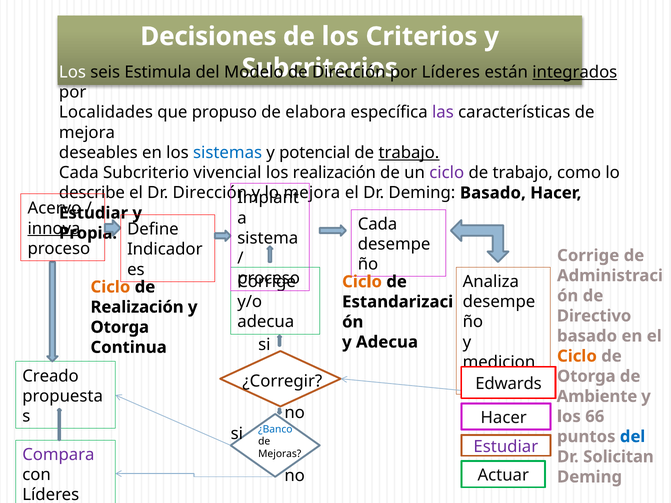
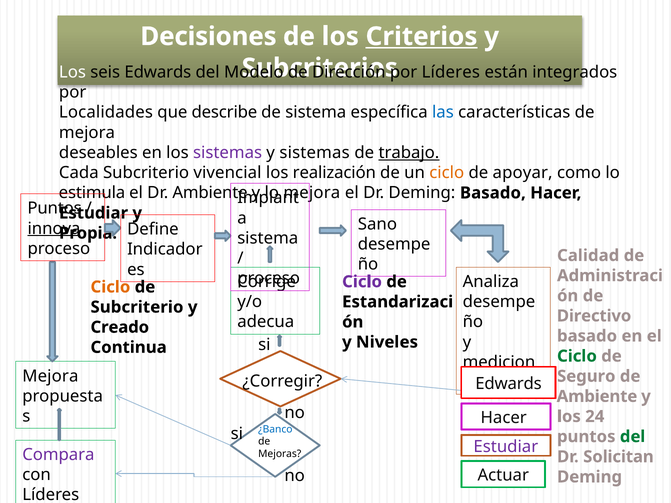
Criterios underline: none -> present (422, 36)
seis Estimula: Estimula -> Edwards (158, 72)
integrados underline: present -> none (575, 72)
propuso: propuso -> describe (224, 112)
de elabora: elabora -> sistema (316, 112)
las colour: purple -> blue (443, 112)
sistemas colour: blue -> purple (228, 153)
y potencial: potencial -> sistemas (315, 153)
ciclo colour: purple -> orange (447, 173)
trabajo: trabajo -> apoyar (523, 173)
describe: describe -> estimula (92, 193)
Dr Dirección: Dirección -> Ambiente (210, 193)
Acervo: Acervo -> Puntos (55, 208)
Cada: Cada -> Sano (377, 224)
Corrige: Corrige -> Calidad (588, 256)
Ciclo colour: orange -> purple (362, 282)
Realización: Realización -> Subcriterio (137, 307)
Otorga: Otorga -> Creado (120, 327)
y Adecua: Adecua -> Niveles (387, 342)
Ciclo colour: orange -> green (577, 356)
Creado: Creado -> Mejora (50, 376)
Otorga: Otorga -> Seguro (586, 376)
66: 66 -> 24 (595, 417)
del colour: blue -> green (633, 437)
